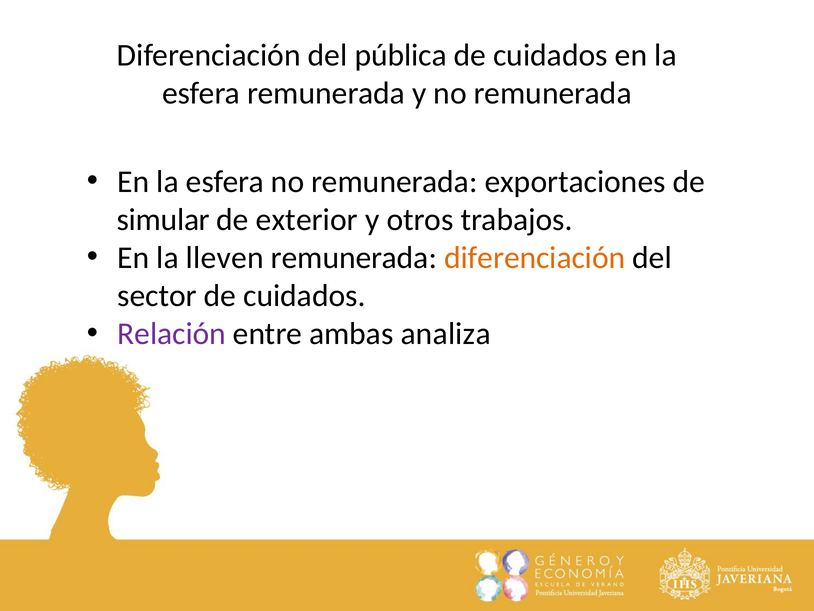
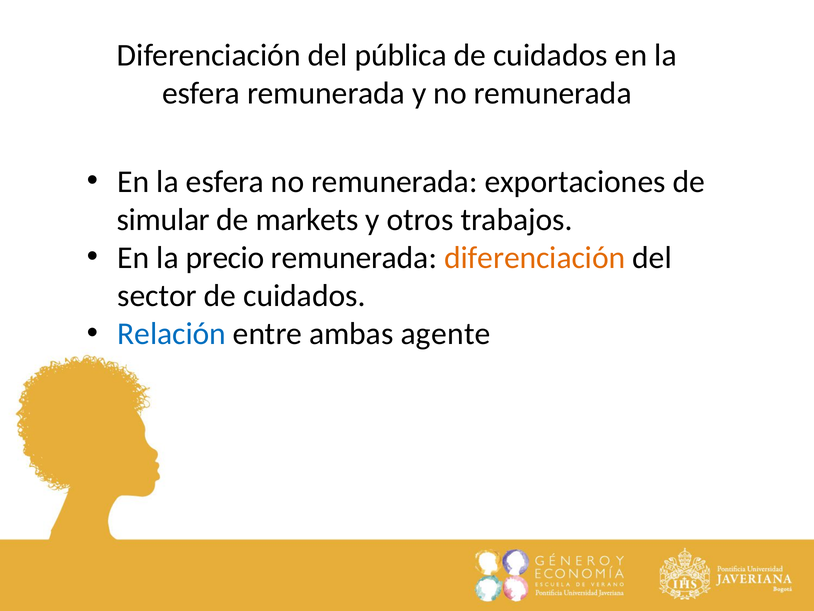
exterior: exterior -> markets (307, 220)
lleven: lleven -> precio (225, 258)
Relación colour: purple -> blue (172, 334)
analiza: analiza -> agente (446, 334)
